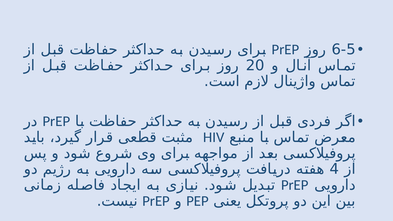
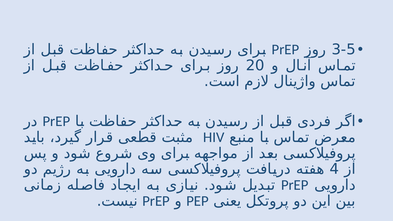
6-5: 6-5 -> 3-5 (344, 50)
